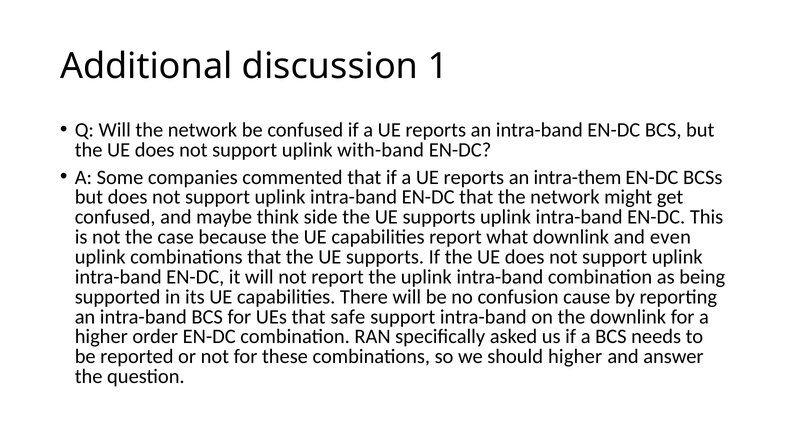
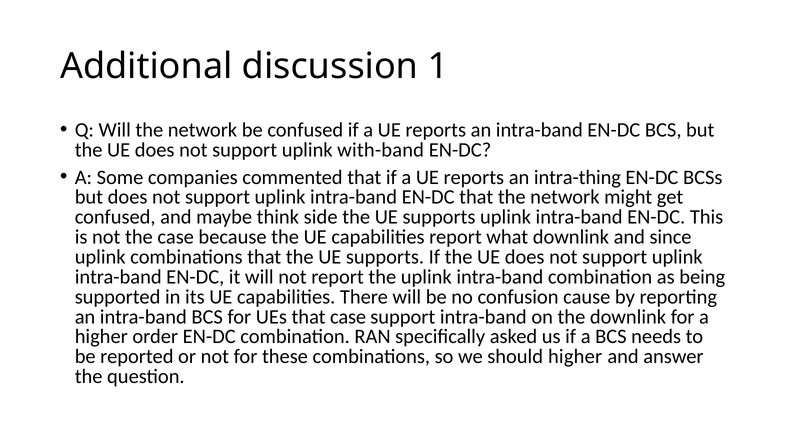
intra-them: intra-them -> intra-thing (577, 177)
even: even -> since (671, 237)
that safe: safe -> case (348, 317)
